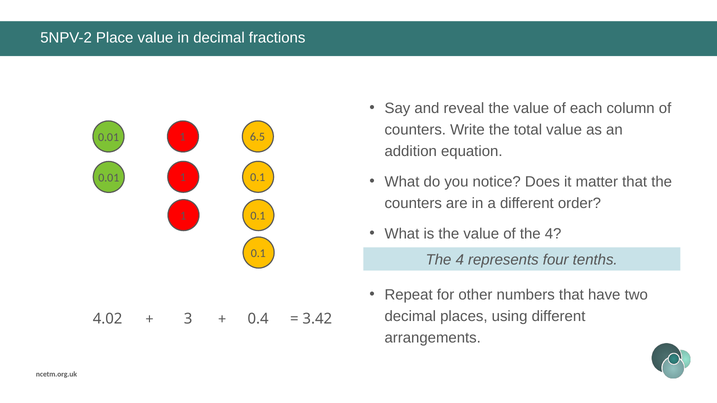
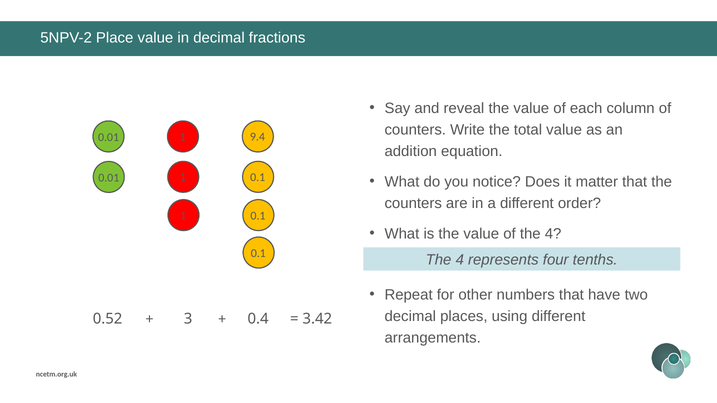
6.5: 6.5 -> 9.4 (257, 137)
4.02: 4.02 -> 0.52 (108, 319)
